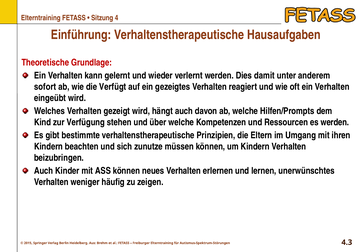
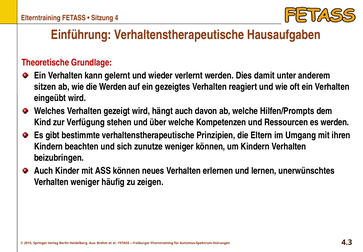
sofort: sofort -> sitzen (45, 87)
die Verfügt: Verfügt -> Werden (113, 87)
zunutze müssen: müssen -> weniger (179, 146)
